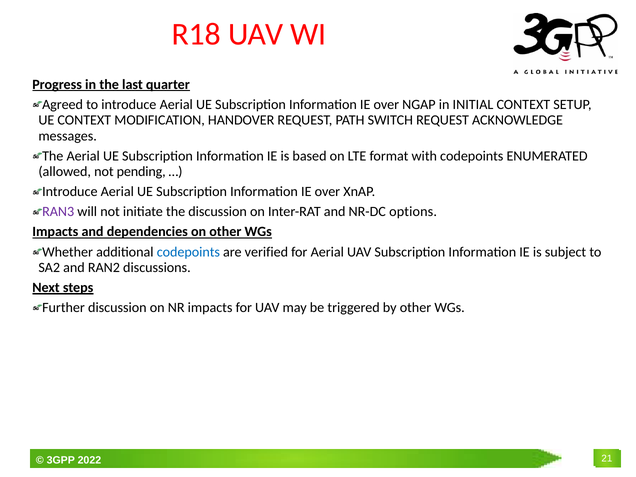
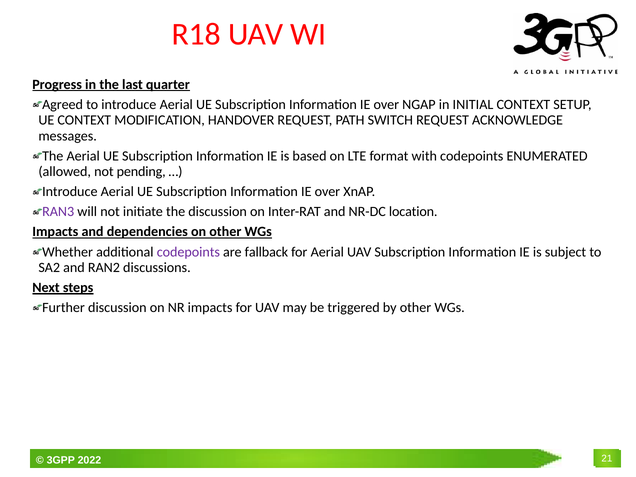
options: options -> location (413, 212)
codepoints colour: blue -> purple (188, 252)
verified: verified -> fallback (266, 252)
